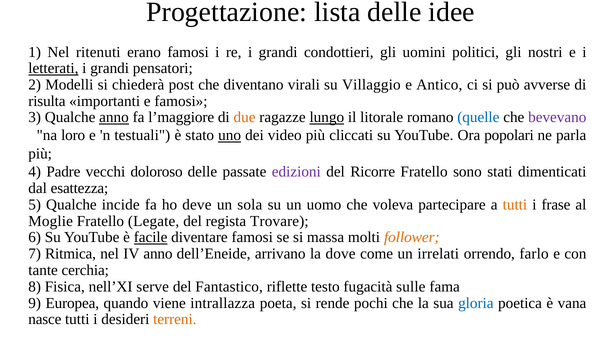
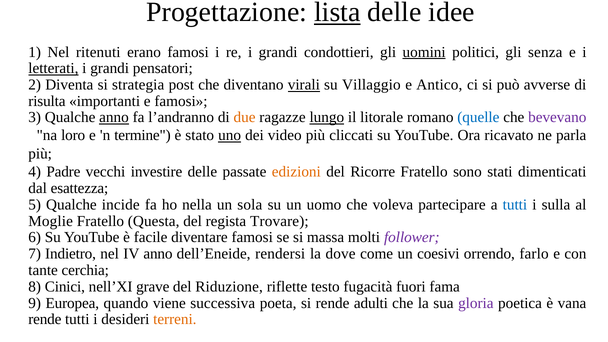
lista underline: none -> present (337, 12)
uomini underline: none -> present (424, 52)
nostri: nostri -> senza (545, 52)
Modelli: Modelli -> Diventa (69, 85)
chiederà: chiederà -> strategia (138, 85)
virali underline: none -> present (304, 85)
l’maggiore: l’maggiore -> l’andranno (181, 117)
testuali: testuali -> termine (142, 135)
popolari: popolari -> ricavato (509, 135)
doloroso: doloroso -> investire (157, 172)
edizioni colour: purple -> orange (296, 172)
deve: deve -> nella (197, 205)
tutti colour: orange -> blue (515, 205)
frase: frase -> sulla (556, 205)
Legate: Legate -> Questa (154, 221)
facile underline: present -> none (151, 237)
follower colour: orange -> purple (412, 237)
Ritmica: Ritmica -> Indietro (71, 254)
arrivano: arrivano -> rendersi (280, 254)
irrelati: irrelati -> coesivi (438, 254)
Fisica: Fisica -> Cinici (65, 287)
serve: serve -> grave (153, 287)
Fantastico: Fantastico -> Riduzione (229, 287)
sulle: sulle -> fuori (411, 287)
intrallazza: intrallazza -> successiva (223, 303)
pochi: pochi -> adulti (371, 303)
gloria colour: blue -> purple (476, 303)
nasce: nasce -> rende (45, 319)
